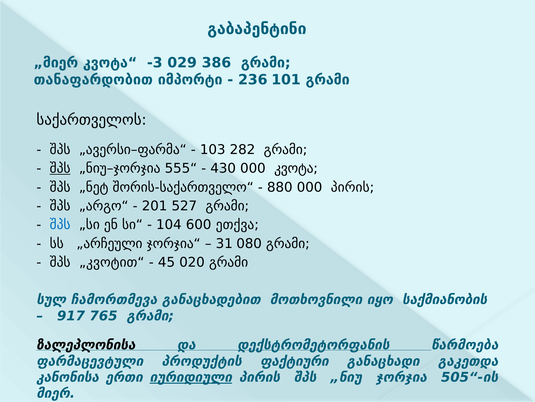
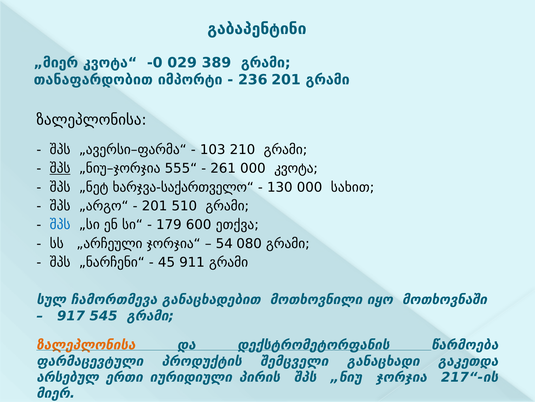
-3: -3 -> -0 (155, 63)
386: 386 -> 389 (216, 63)
236 101: 101 -> 201 (286, 80)
საქართველოს: საქართველოს -> ზალეპლონისა (92, 120)
282: 282 -> 210 (242, 150)
430: 430 -> 261 (223, 168)
შორის-საქართველო“: შორის-საქართველო“ -> ხარჯვა-საქართველო“ (183, 187)
880: 880 -> 130 (280, 187)
000 პირის: პირის -> სახით (353, 187)
527: 527 -> 510 (184, 206)
104: 104 -> 179 (169, 224)
31: 31 -> 54 (224, 243)
„კვოტით“: „კვოტით“ -> „ნარჩენი“ (112, 262)
020: 020 -> 911 (192, 262)
საქმიანობის: საქმიანობის -> მოთხოვნაში (445, 299)
765: 765 -> 545 (104, 315)
ზალეპლონისა colour: black -> orange (86, 345)
ფაქტიური: ფაქტიური -> შემცველი (294, 361)
კანონისა: კანონისა -> არსებულ (68, 377)
იურიდიული underline: present -> none (191, 377)
505“-ის: 505“-ის -> 217“-ის (470, 377)
